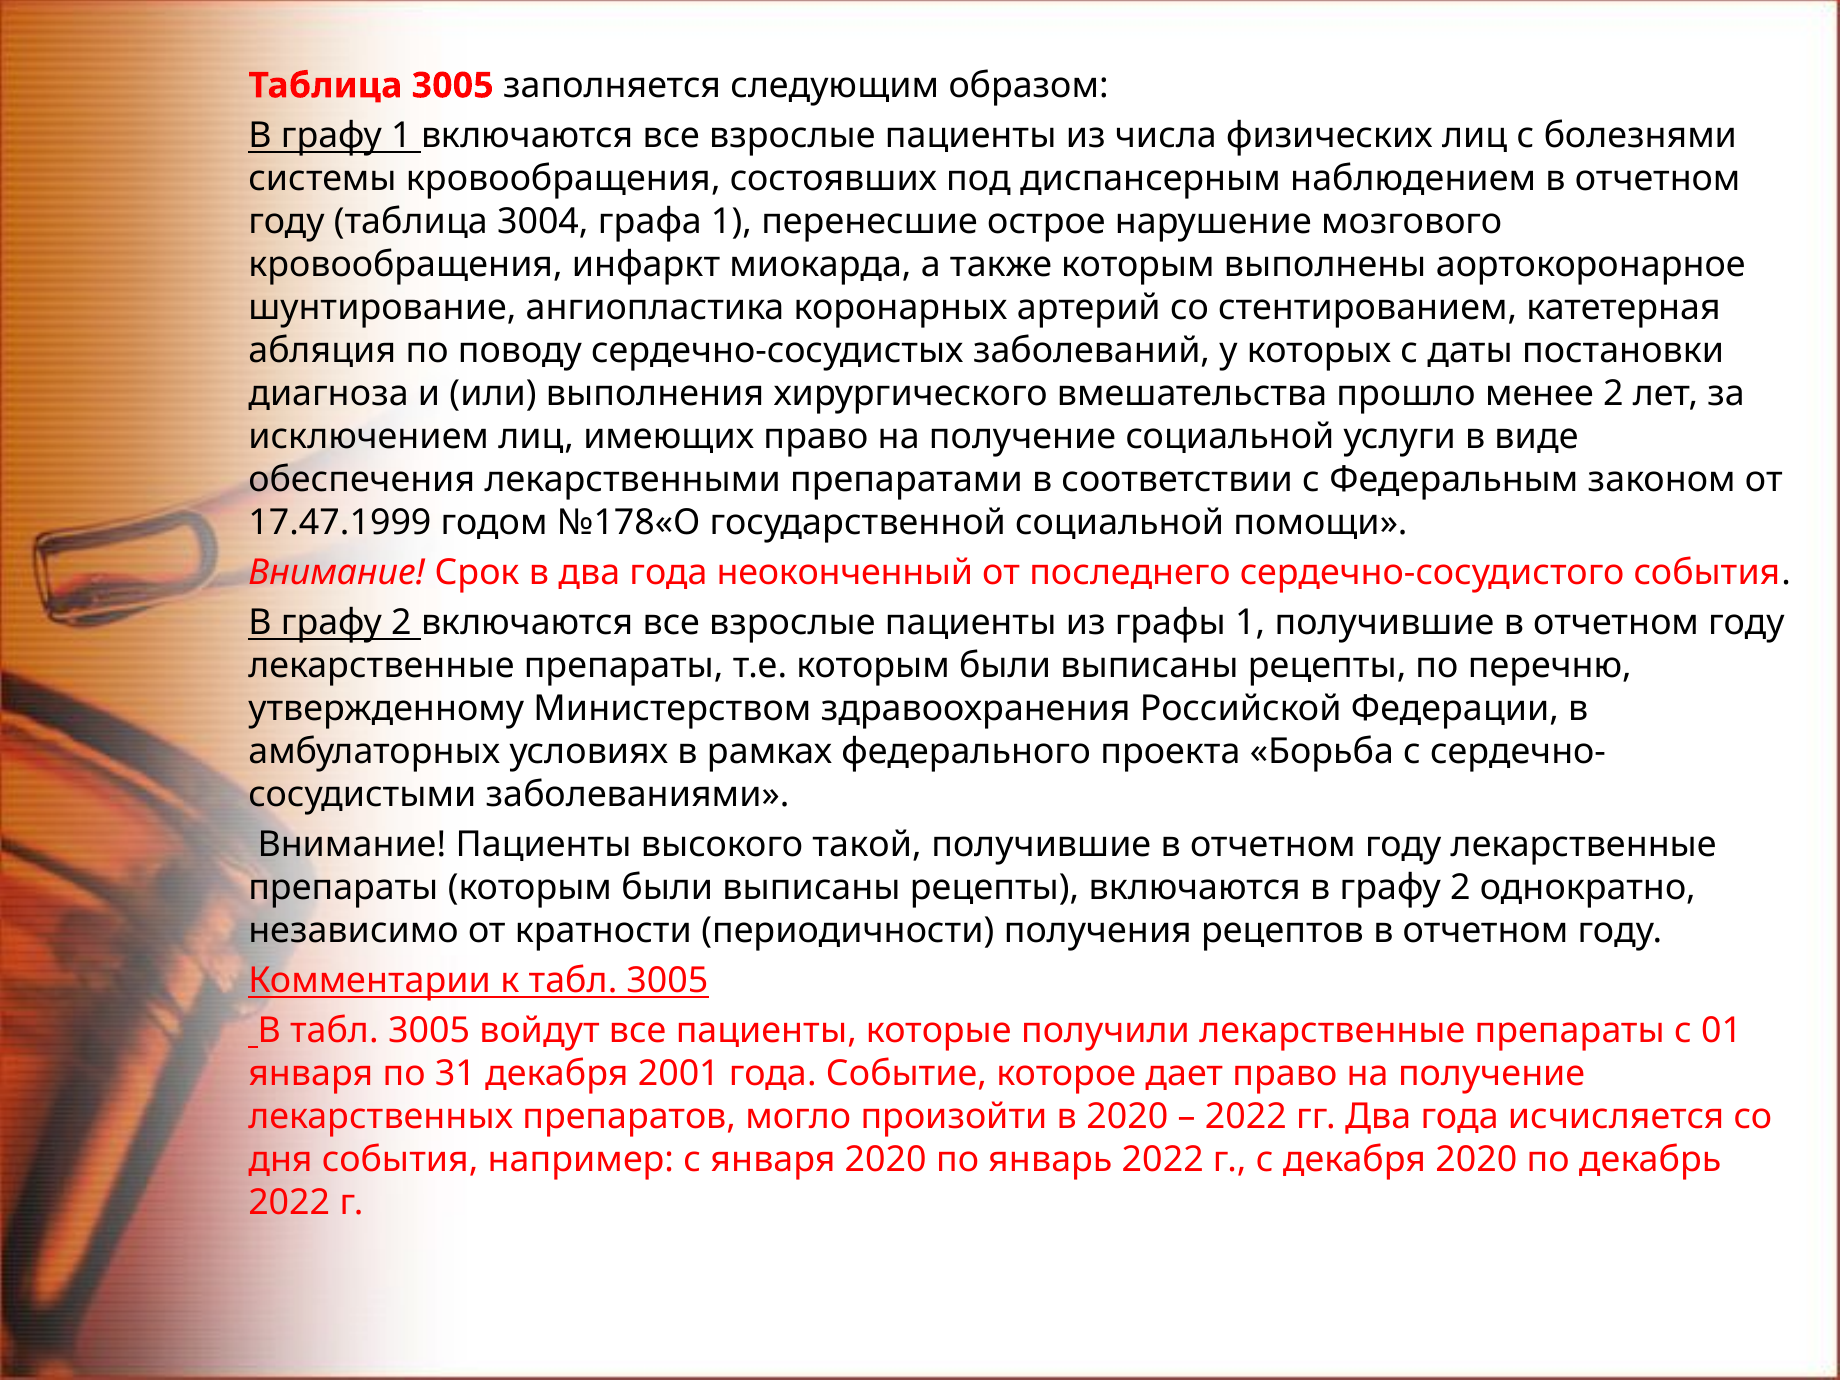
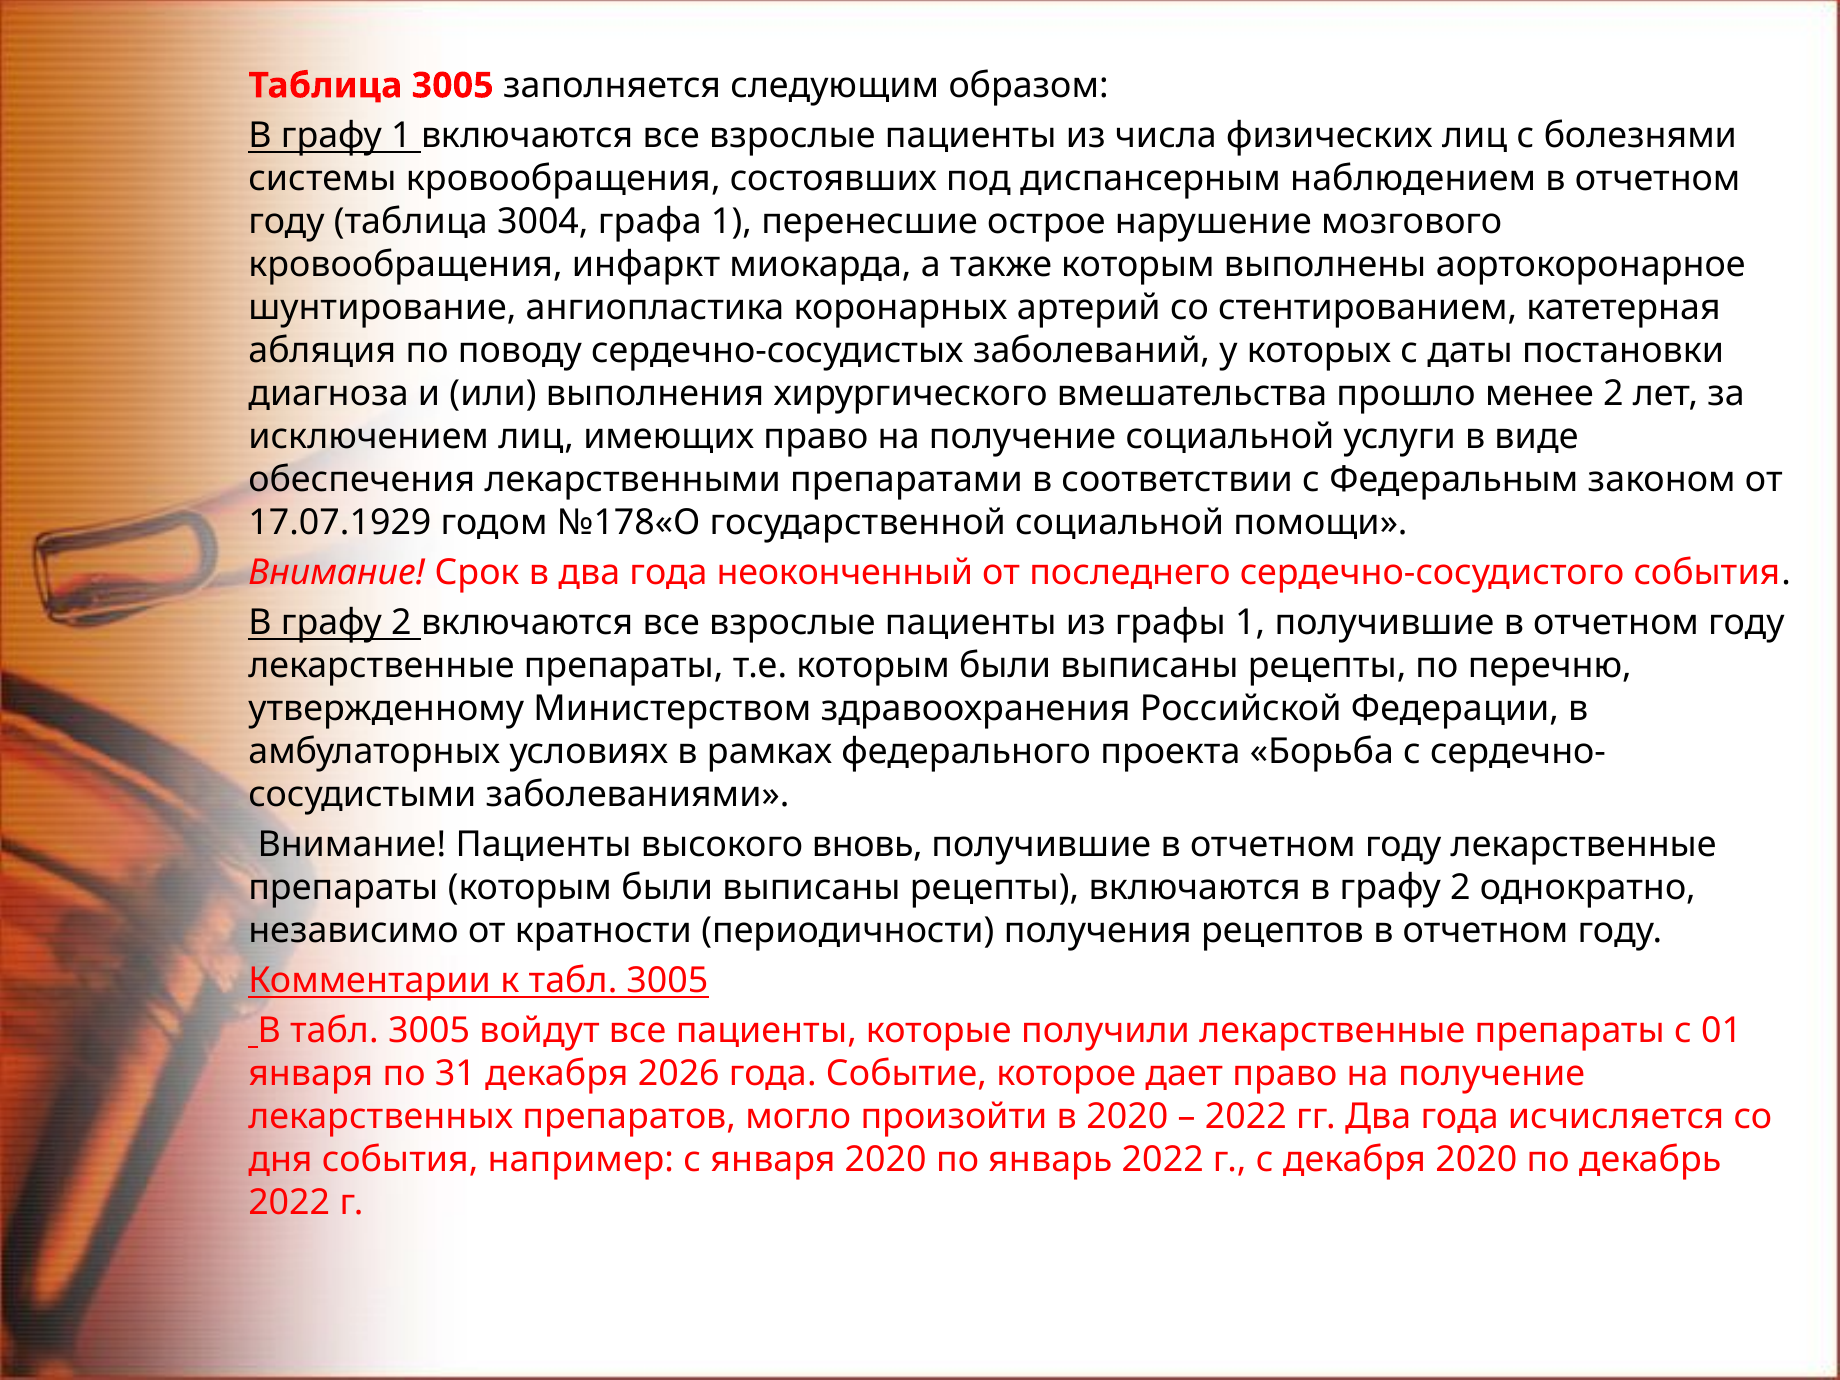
17.47.1999: 17.47.1999 -> 17.07.1929 (340, 522)
такой: такой -> вновь (867, 845)
2001: 2001 -> 2026 (679, 1074)
